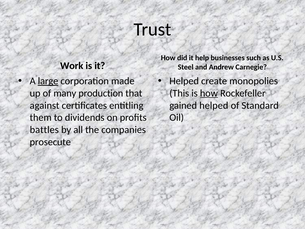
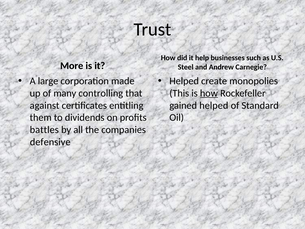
Work: Work -> More (72, 66)
large underline: present -> none (48, 81)
production: production -> controlling (101, 93)
prosecute: prosecute -> defensive (50, 142)
